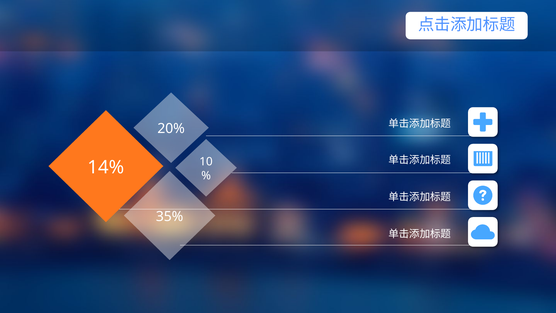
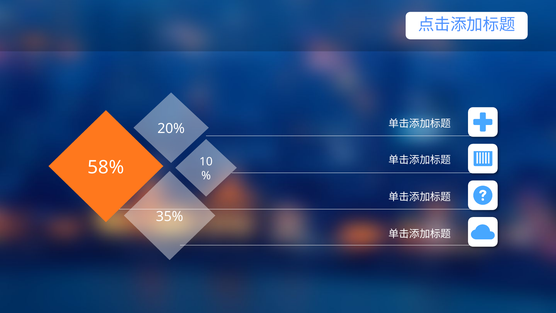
14%: 14% -> 58% (106, 167)
